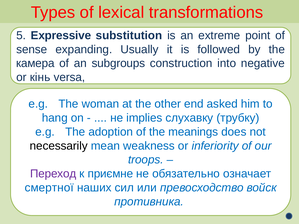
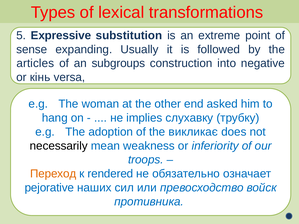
камера: камера -> articles (35, 63)
meanings: meanings -> викликає (193, 132)
Переход colour: purple -> orange (53, 174)
приємне: приємне -> rendered (110, 174)
смертної: смертної -> pejorative (49, 188)
